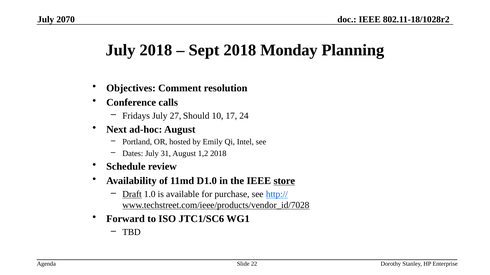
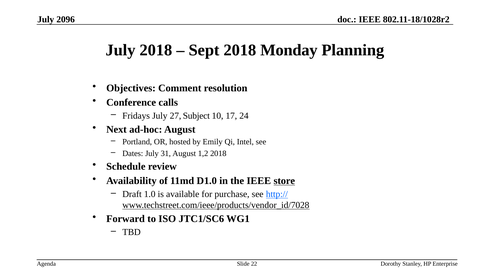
2070: 2070 -> 2096 (66, 20)
Should: Should -> Subject (196, 116)
Draft underline: present -> none (132, 195)
